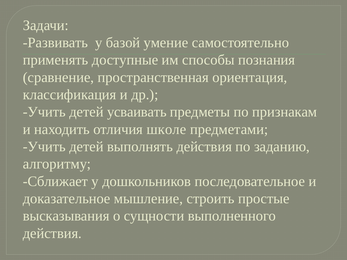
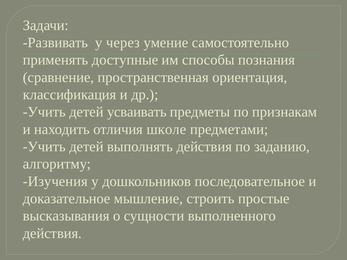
базой: базой -> через (123, 43)
Сближает: Сближает -> Изучения (55, 181)
